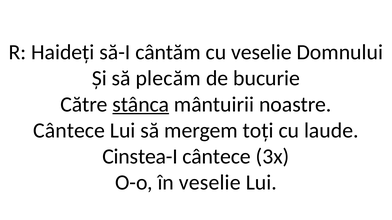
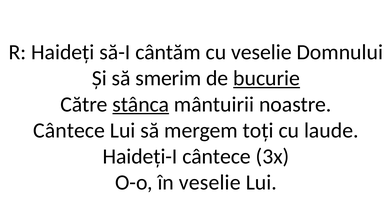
plecăm: plecăm -> smerim (168, 78)
bucurie underline: none -> present (267, 78)
Cinstea-I: Cinstea-I -> Haideți-I (140, 157)
